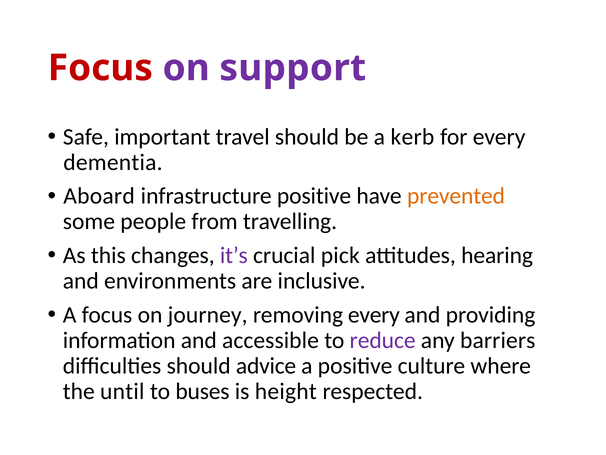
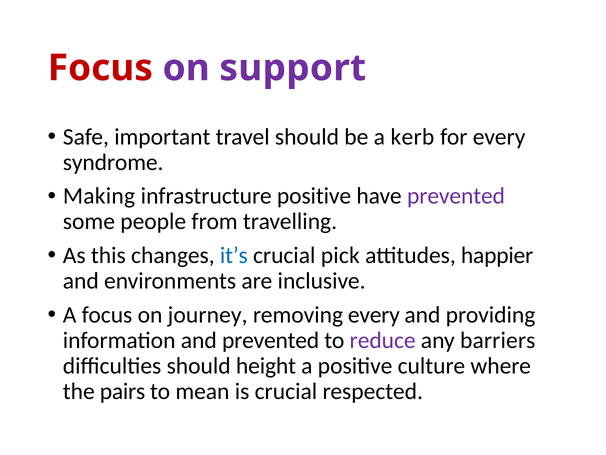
dementia: dementia -> syndrome (113, 162)
Aboard: Aboard -> Making (99, 196)
prevented colour: orange -> purple (456, 196)
it’s colour: purple -> blue (234, 255)
hearing: hearing -> happier (497, 255)
and accessible: accessible -> prevented (271, 340)
advice: advice -> height (266, 366)
until: until -> pairs (123, 391)
buses: buses -> mean (202, 391)
is height: height -> crucial (286, 391)
